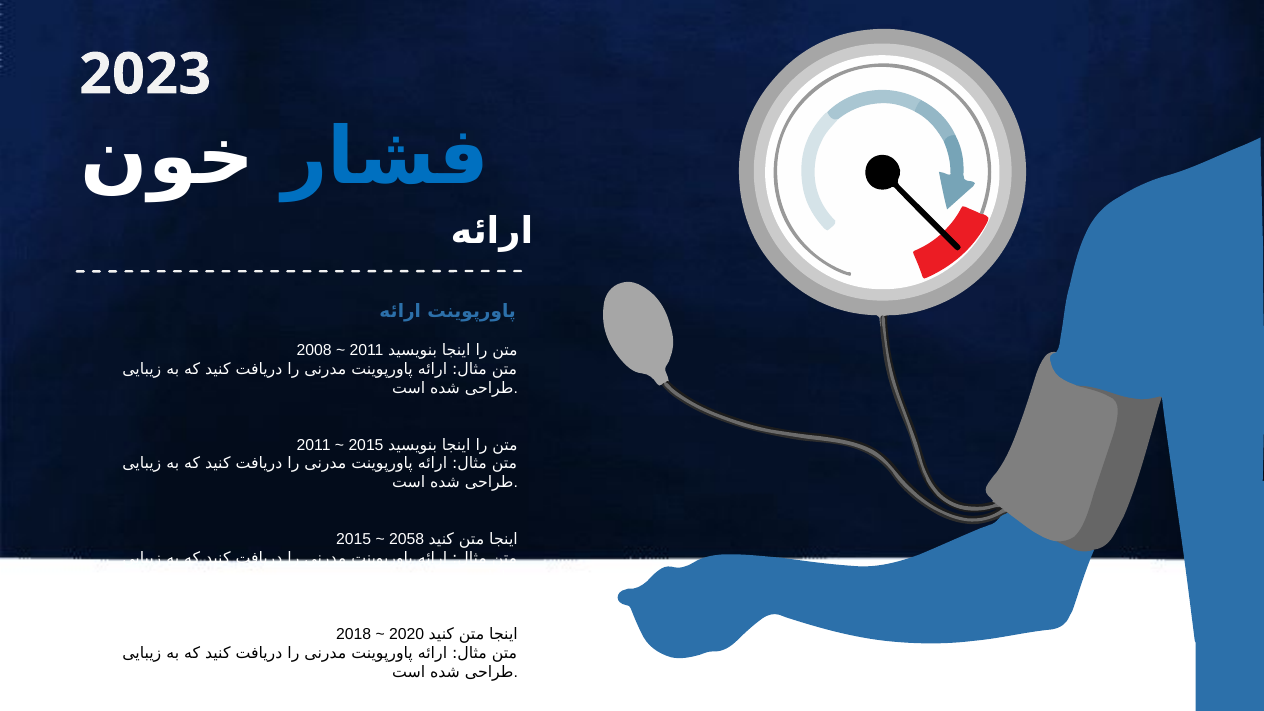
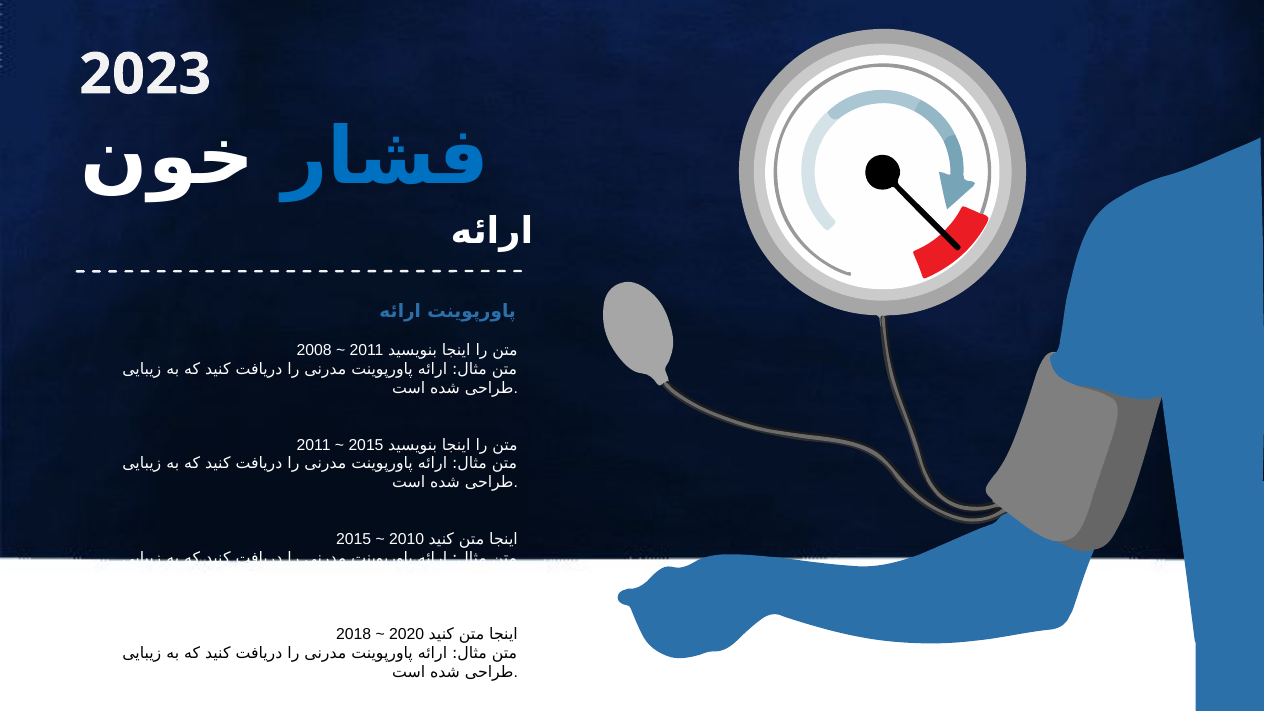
2058: 2058 -> 2010 (407, 540)
